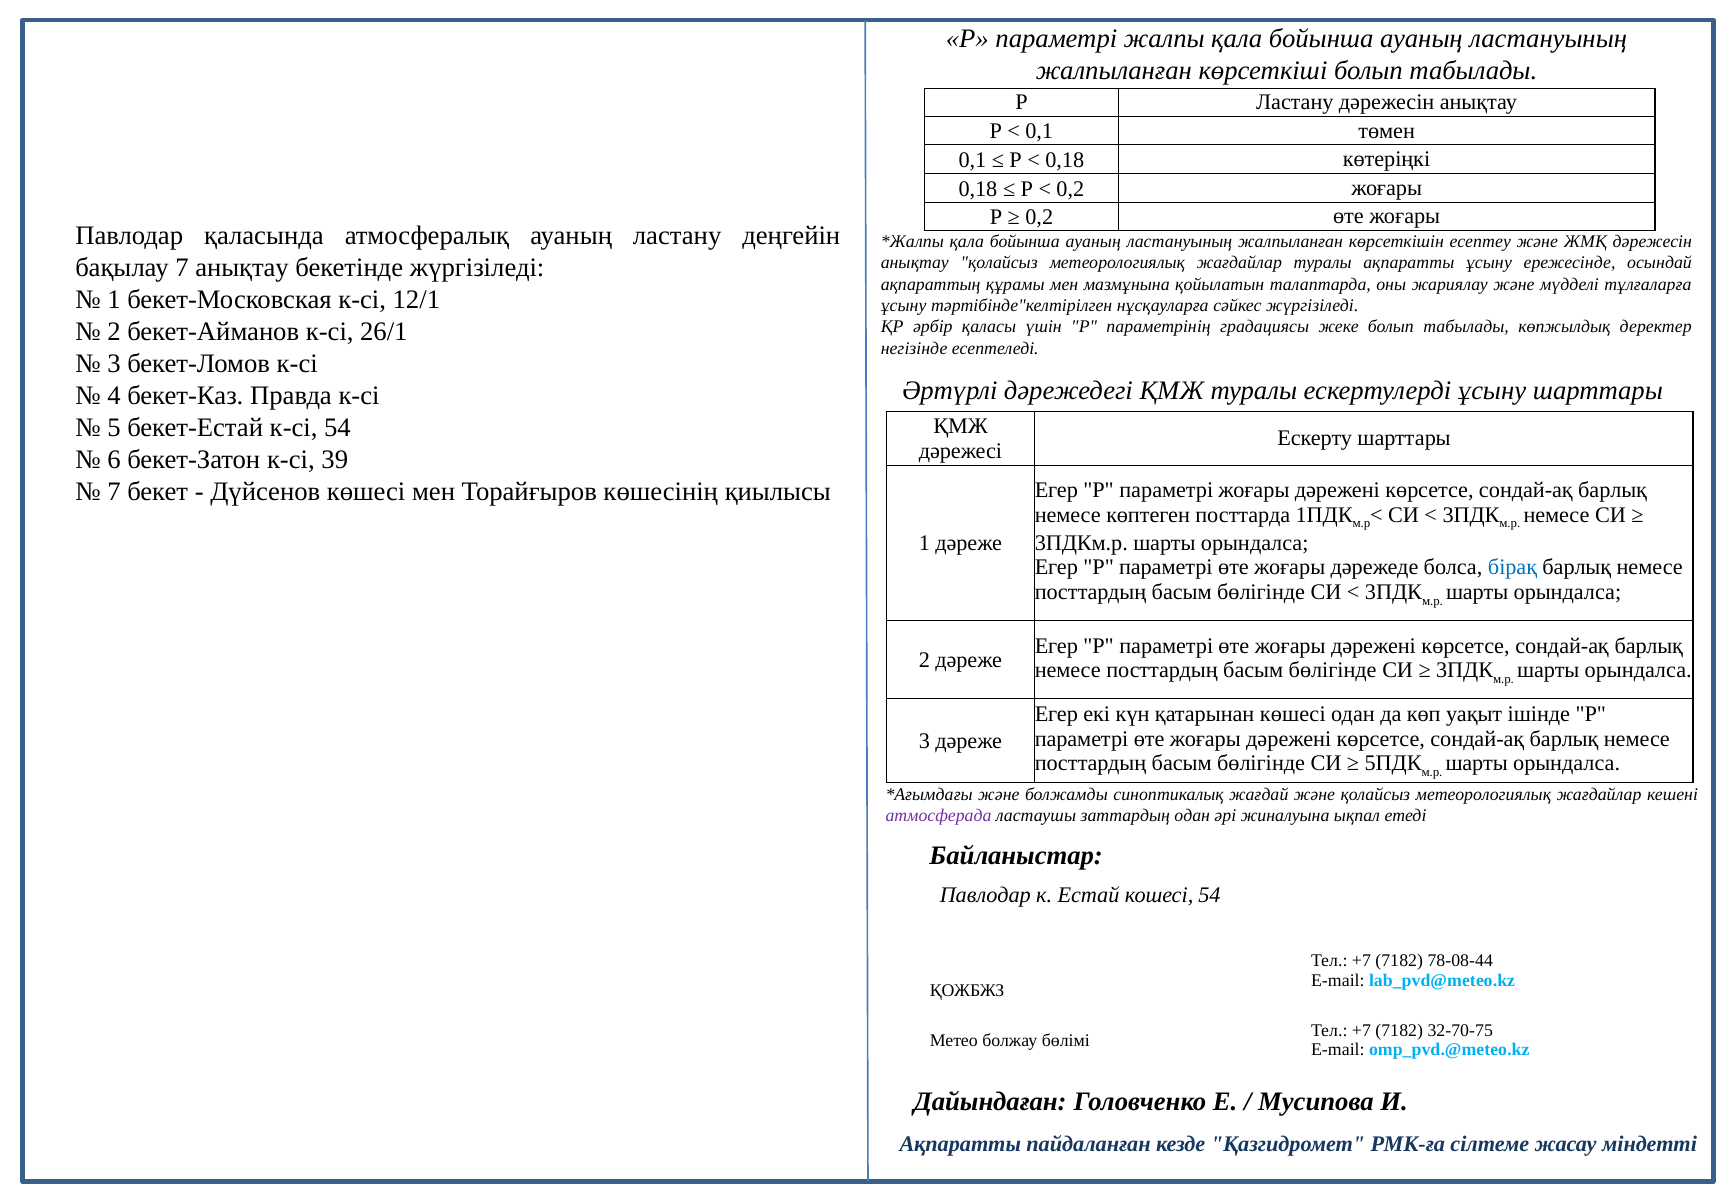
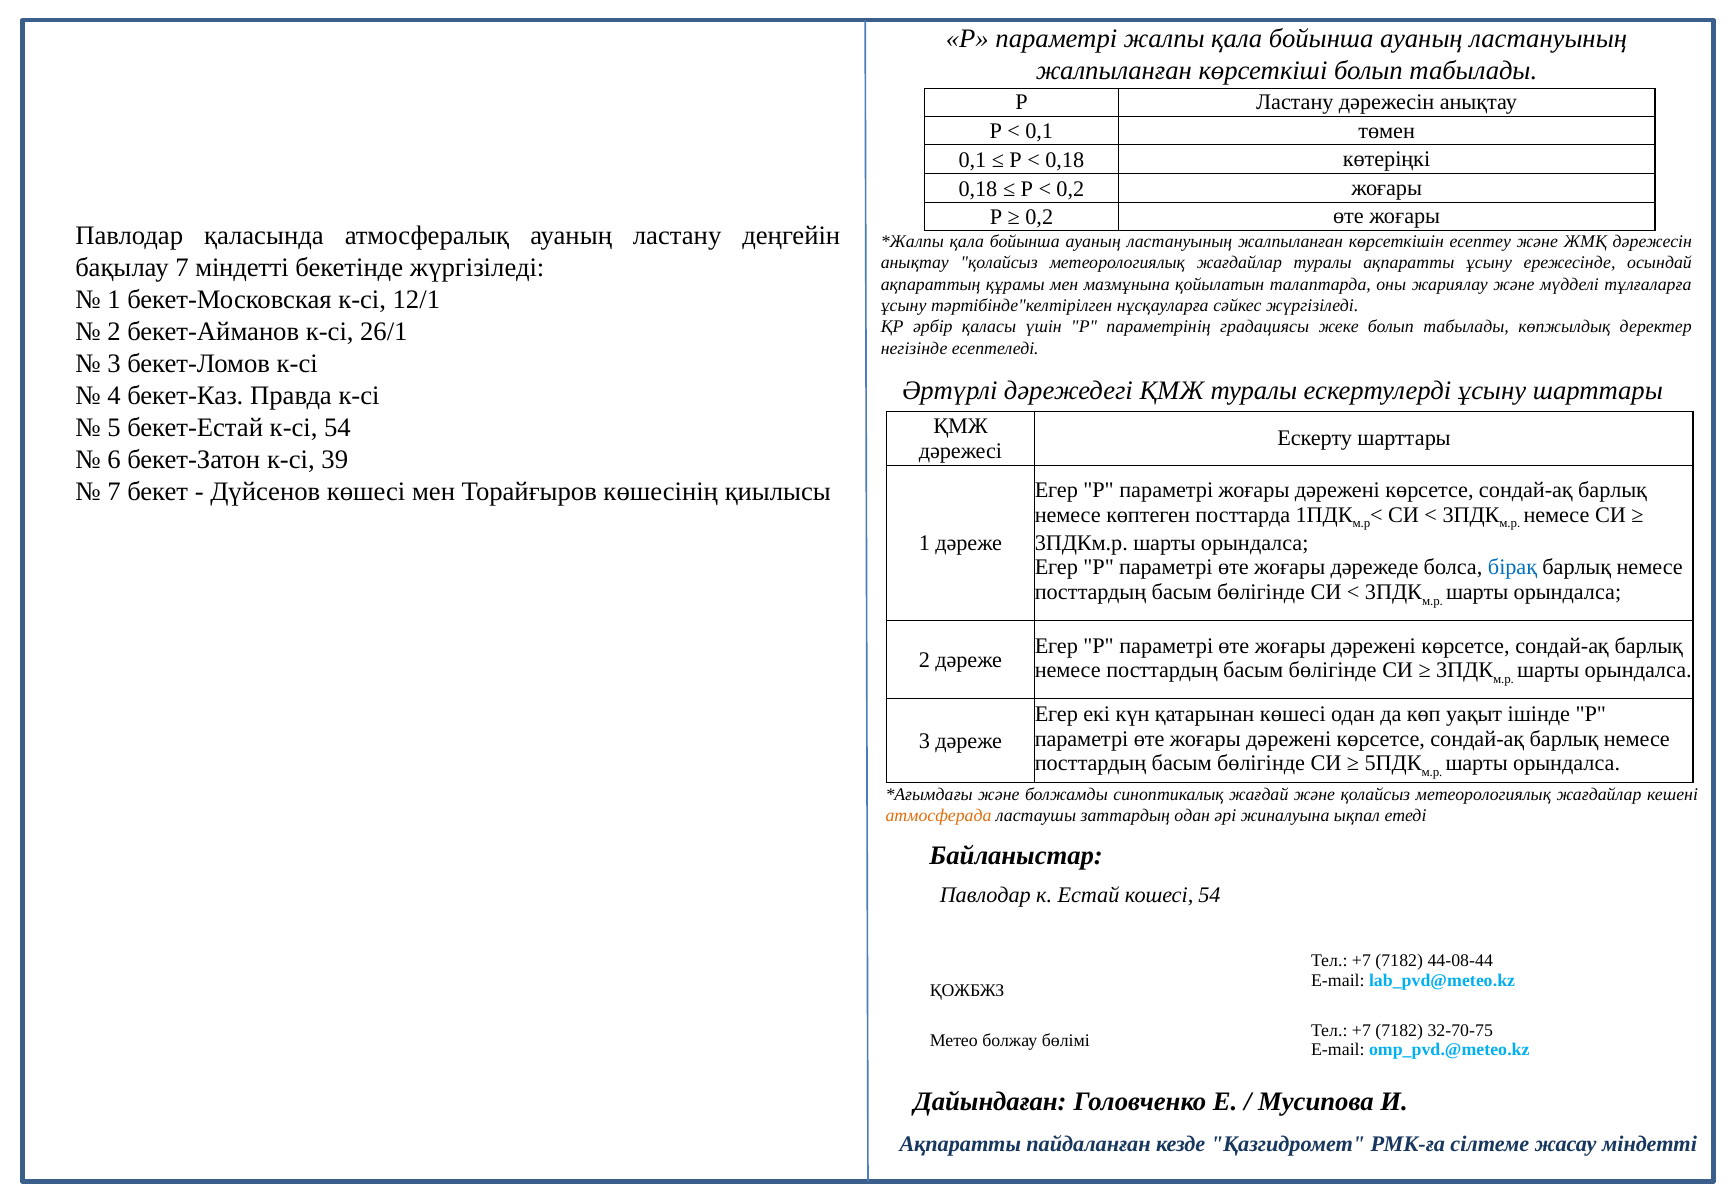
7 анықтау: анықтау -> міндетті (242, 267)
атмосферада colour: purple -> orange (938, 815)
78-08-44: 78-08-44 -> 44-08-44 (1460, 961)
